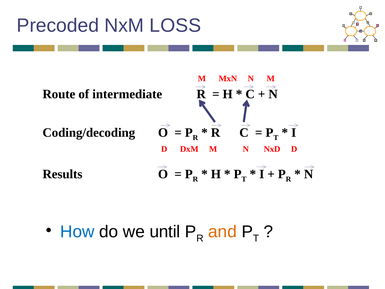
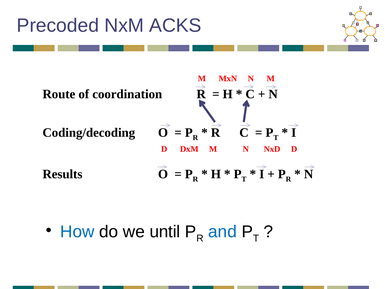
LOSS: LOSS -> ACKS (175, 25)
intermediate: intermediate -> coordination (127, 94)
and colour: orange -> blue (223, 232)
